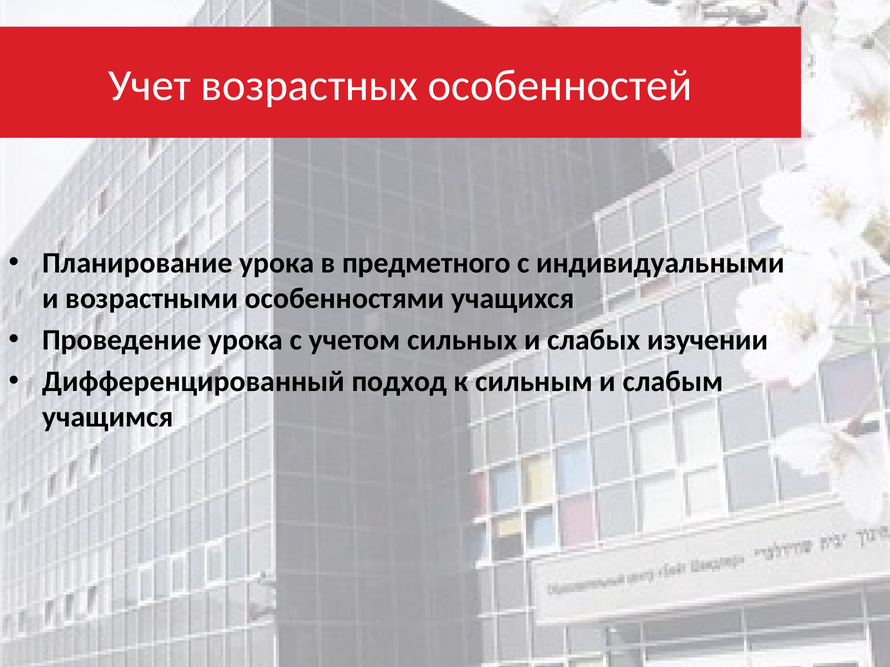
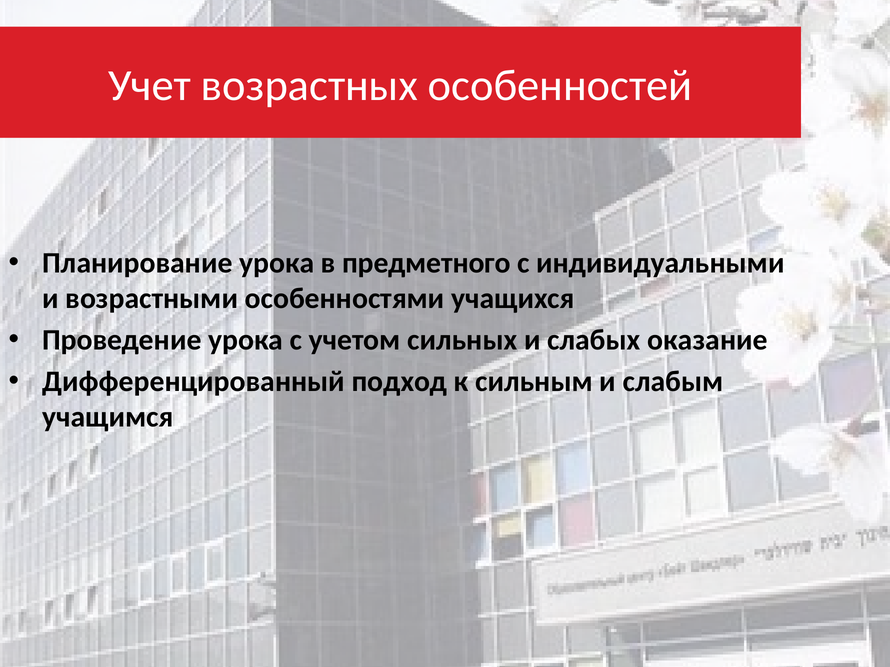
изучении: изучении -> оказание (707, 340)
